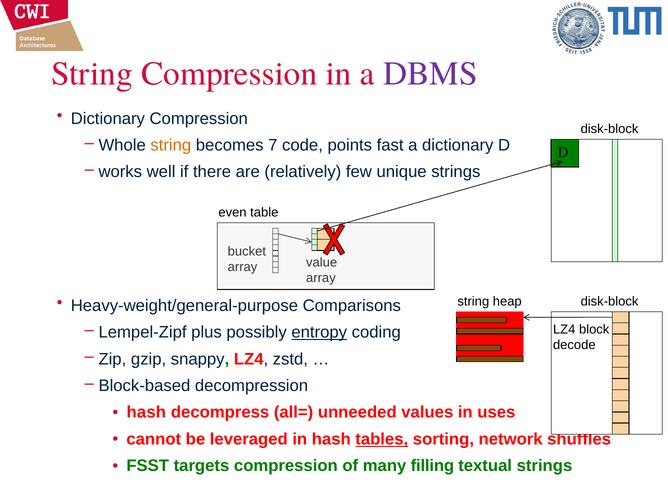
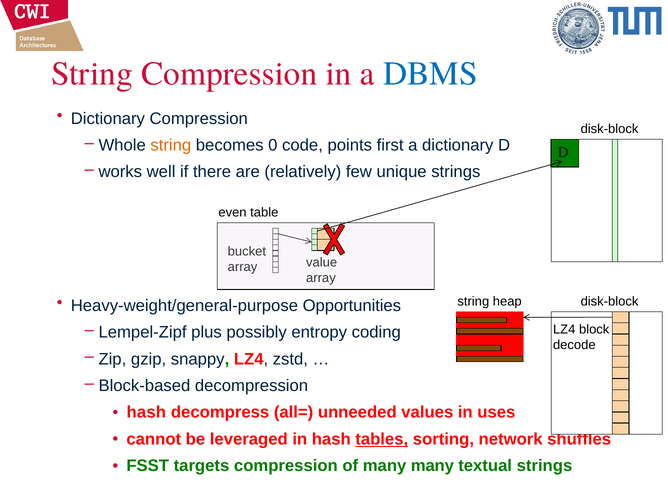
DBMS colour: purple -> blue (430, 74)
7: 7 -> 0 (273, 145)
fast: fast -> first (390, 145)
Comparisons: Comparisons -> Opportunities (352, 306)
entropy underline: present -> none (319, 332)
many filling: filling -> many (432, 466)
